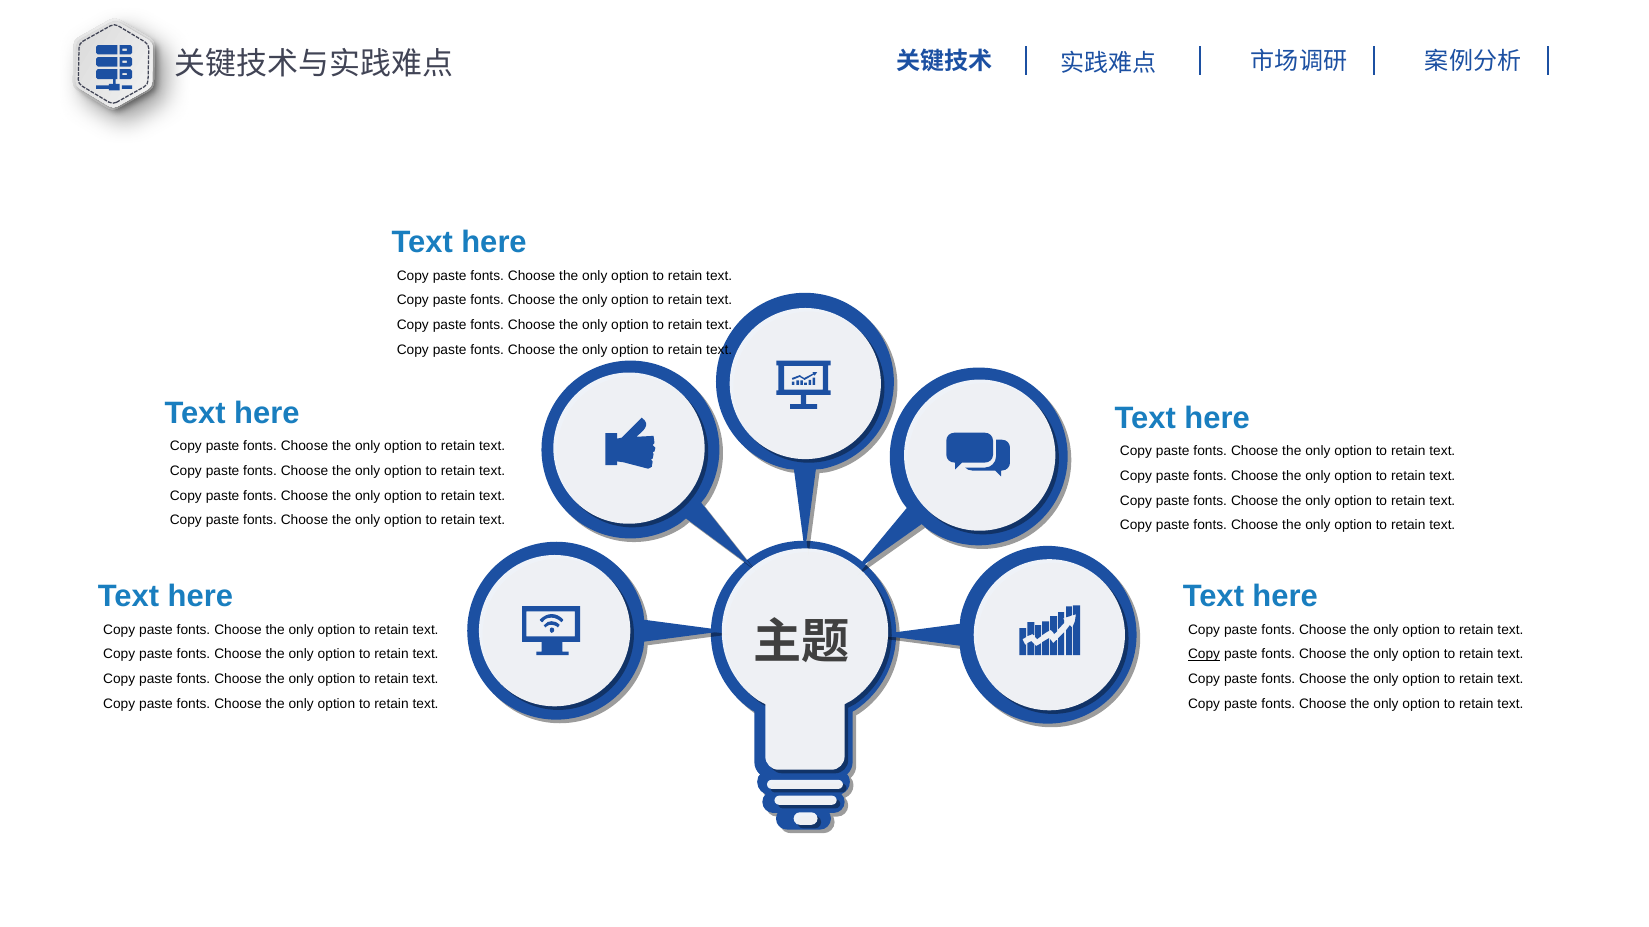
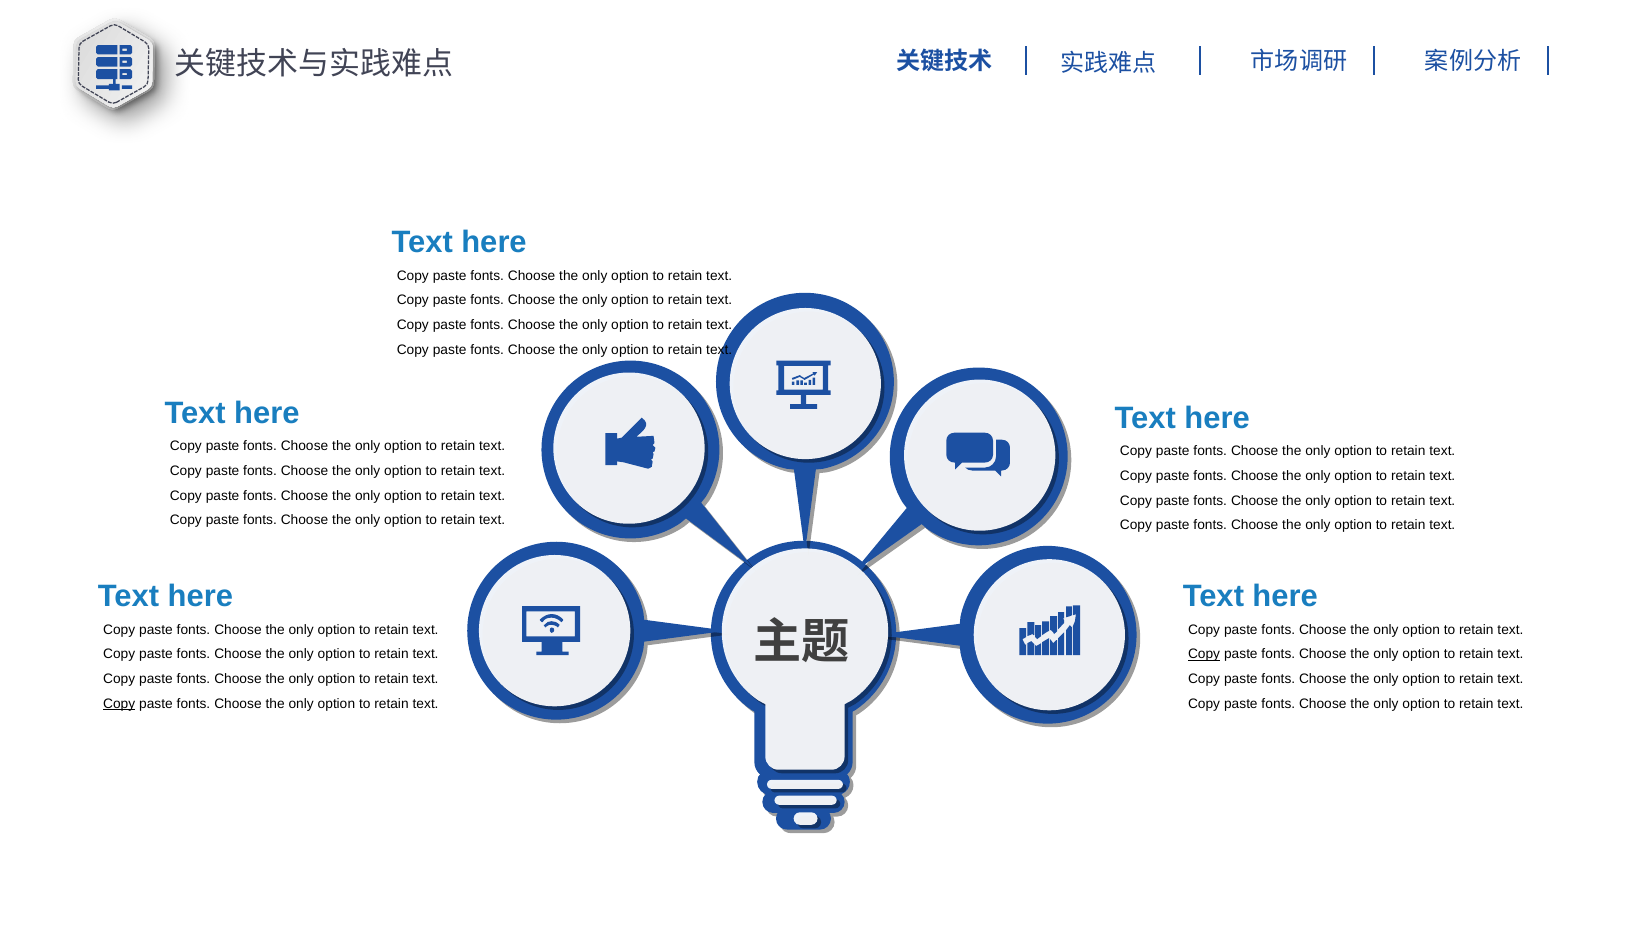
Copy underline: none -> present (119, 704)
